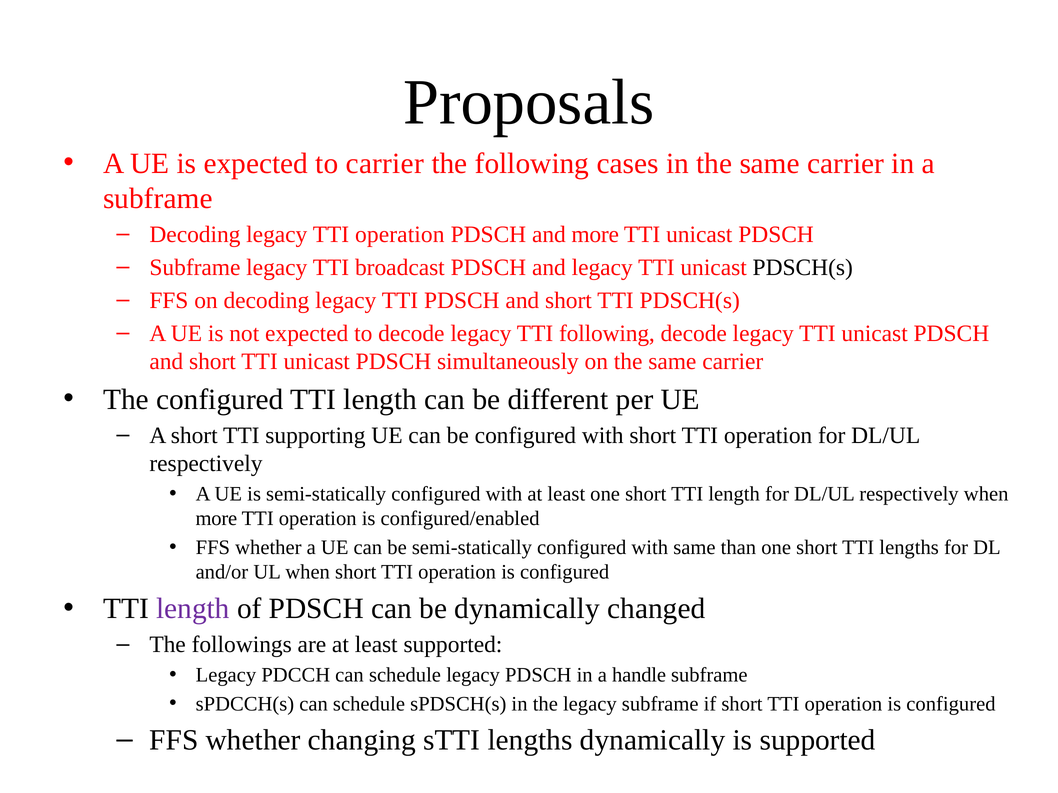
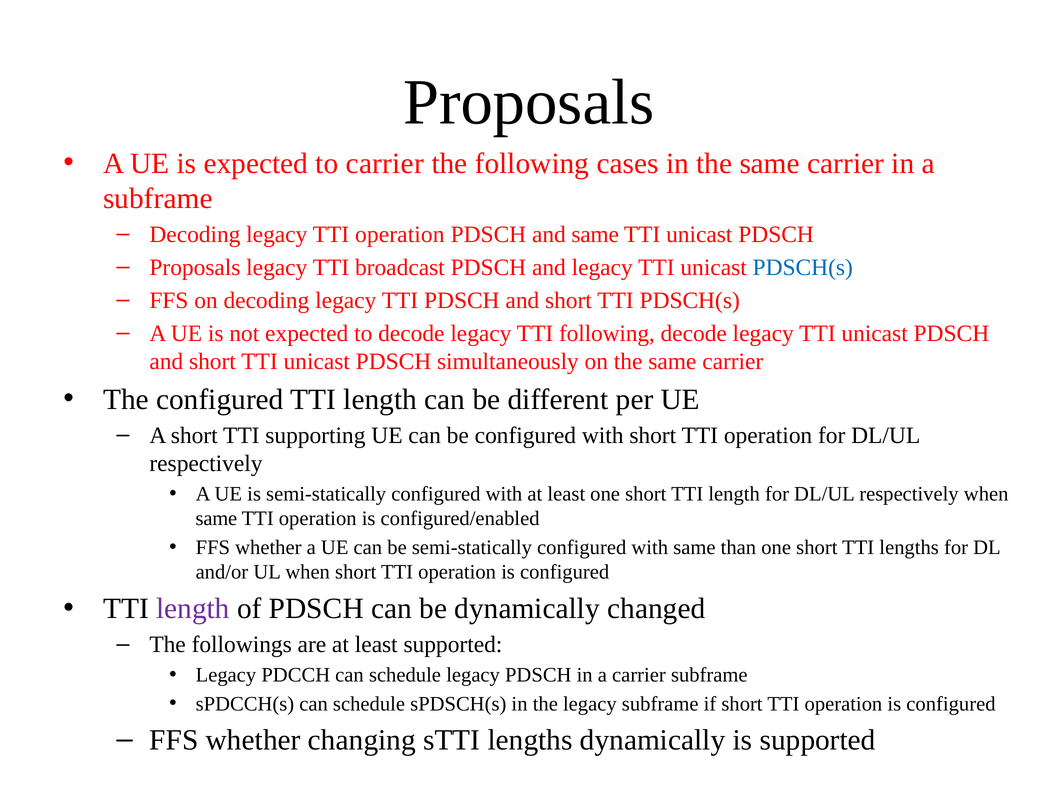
and more: more -> same (595, 235)
Subframe: Subframe -> Proposals (195, 268)
PDSCH(s colour: black -> blue (803, 268)
more: more -> same (216, 519)
a handle: handle -> carrier (639, 675)
